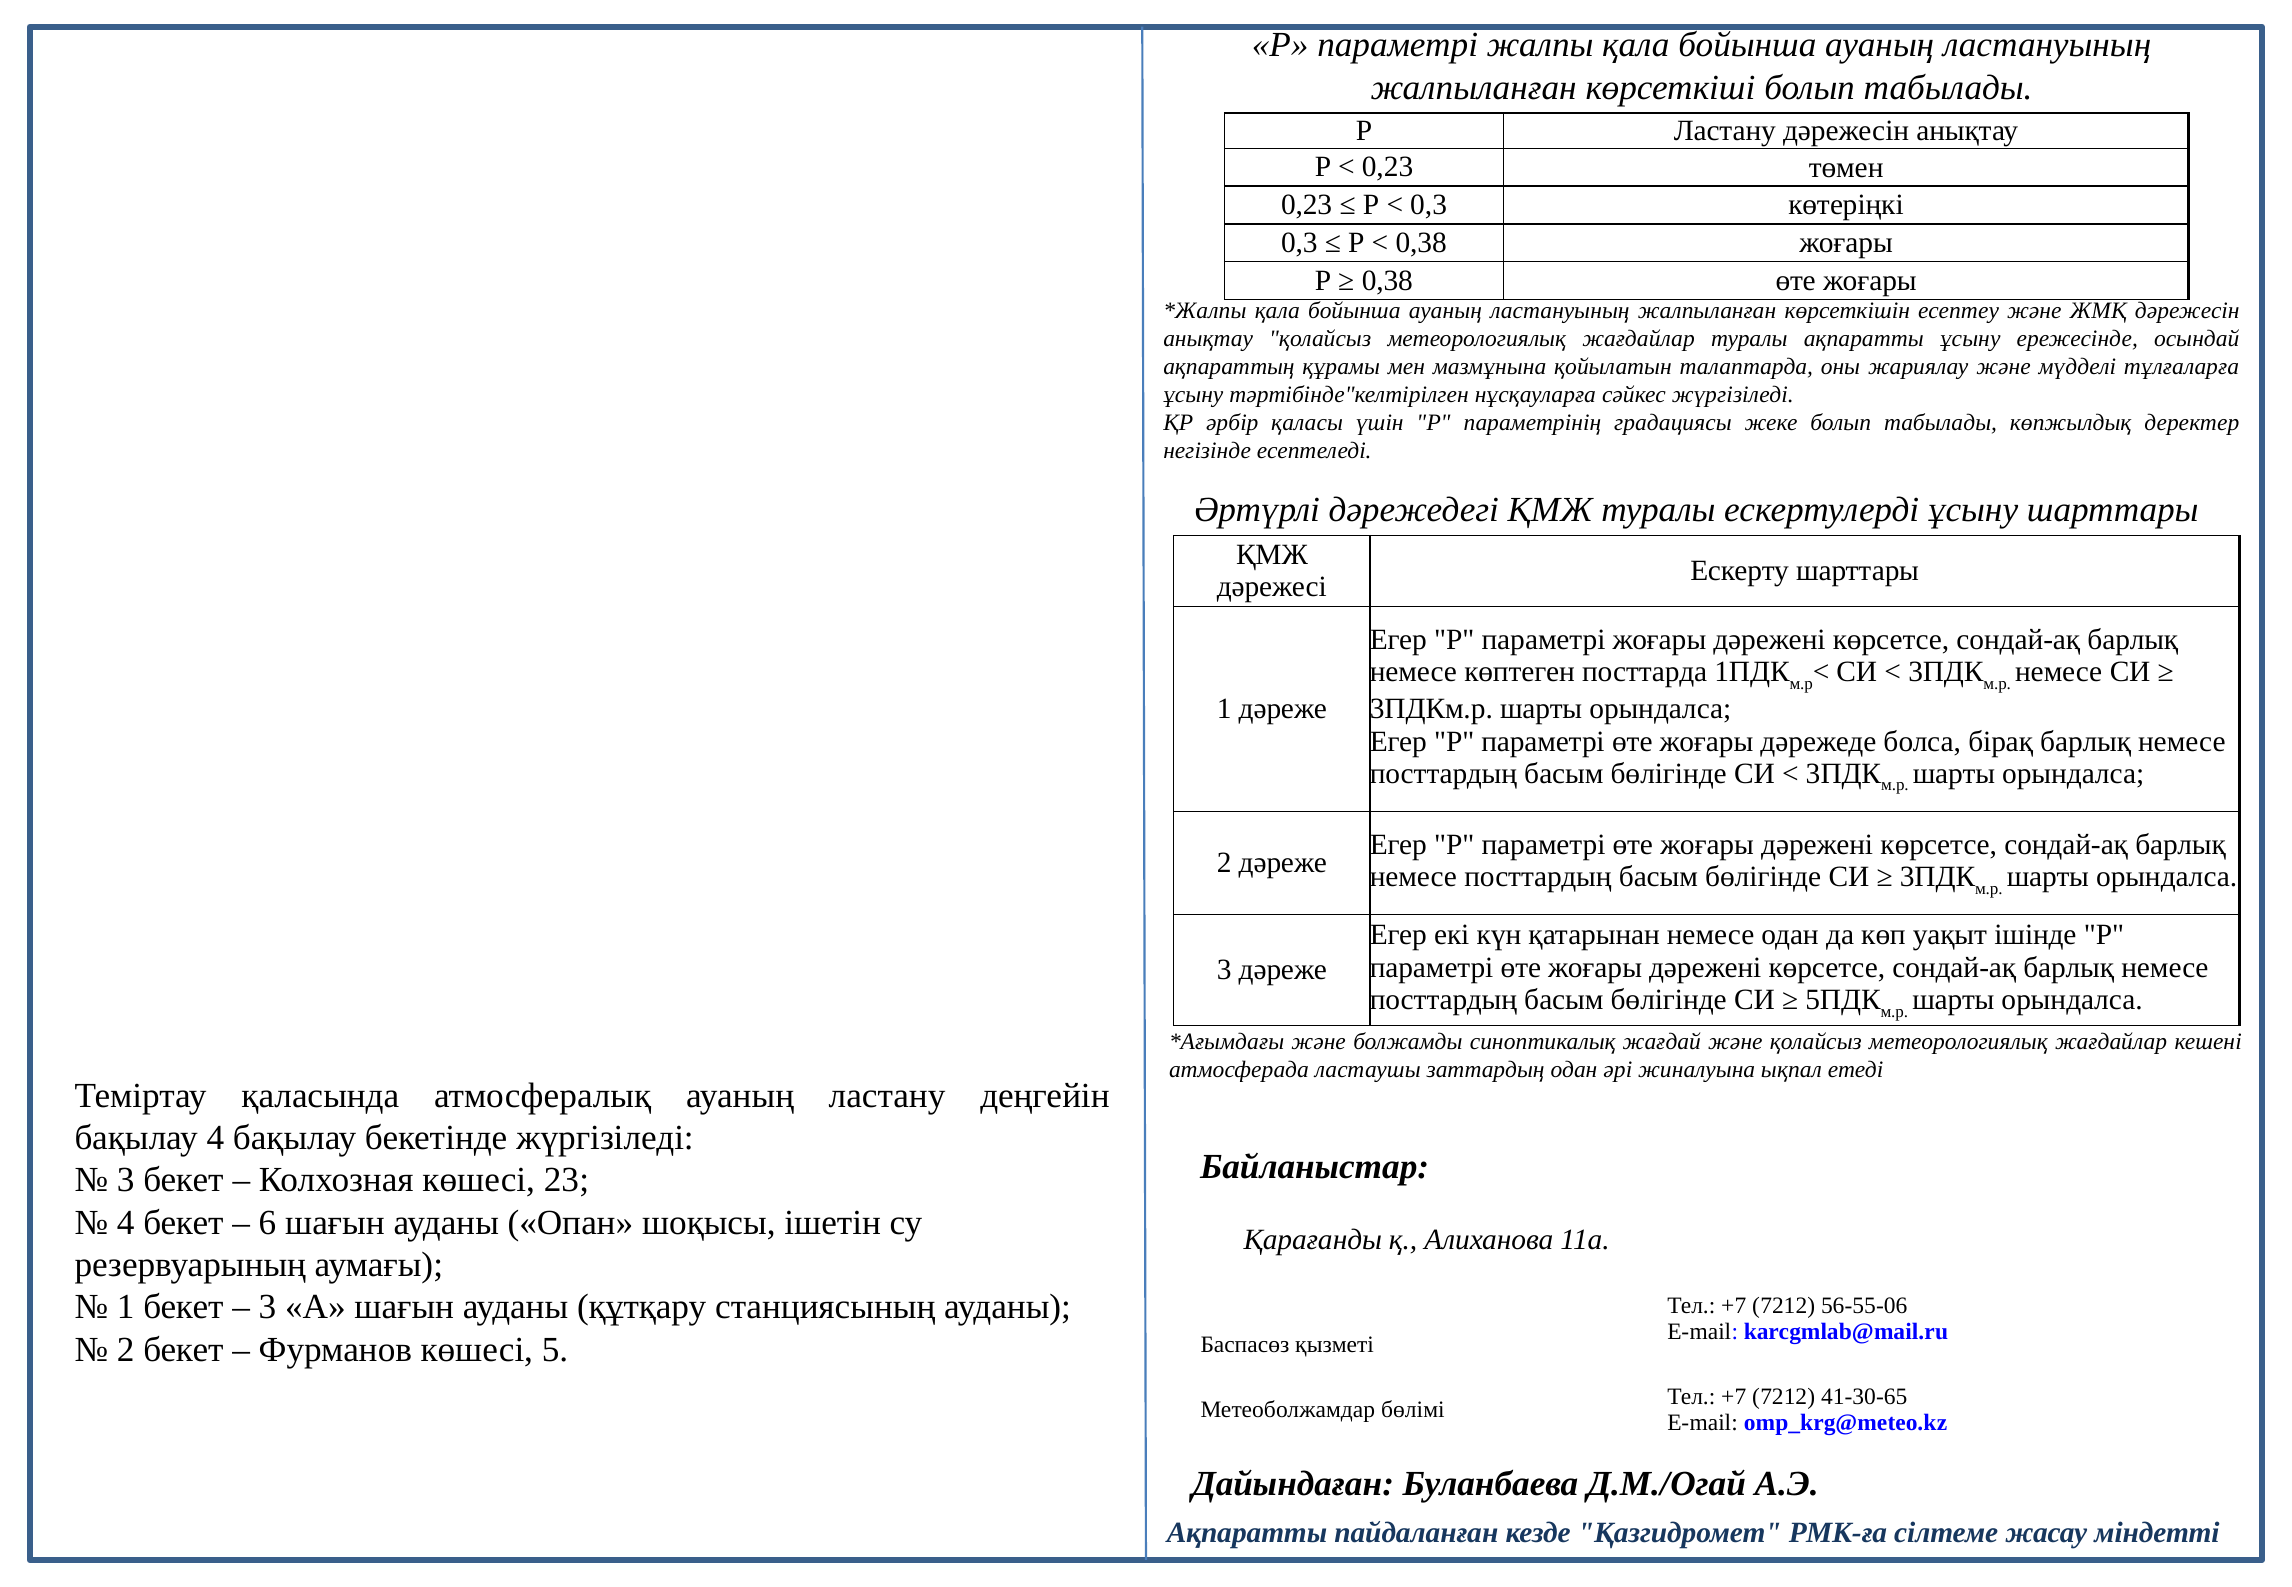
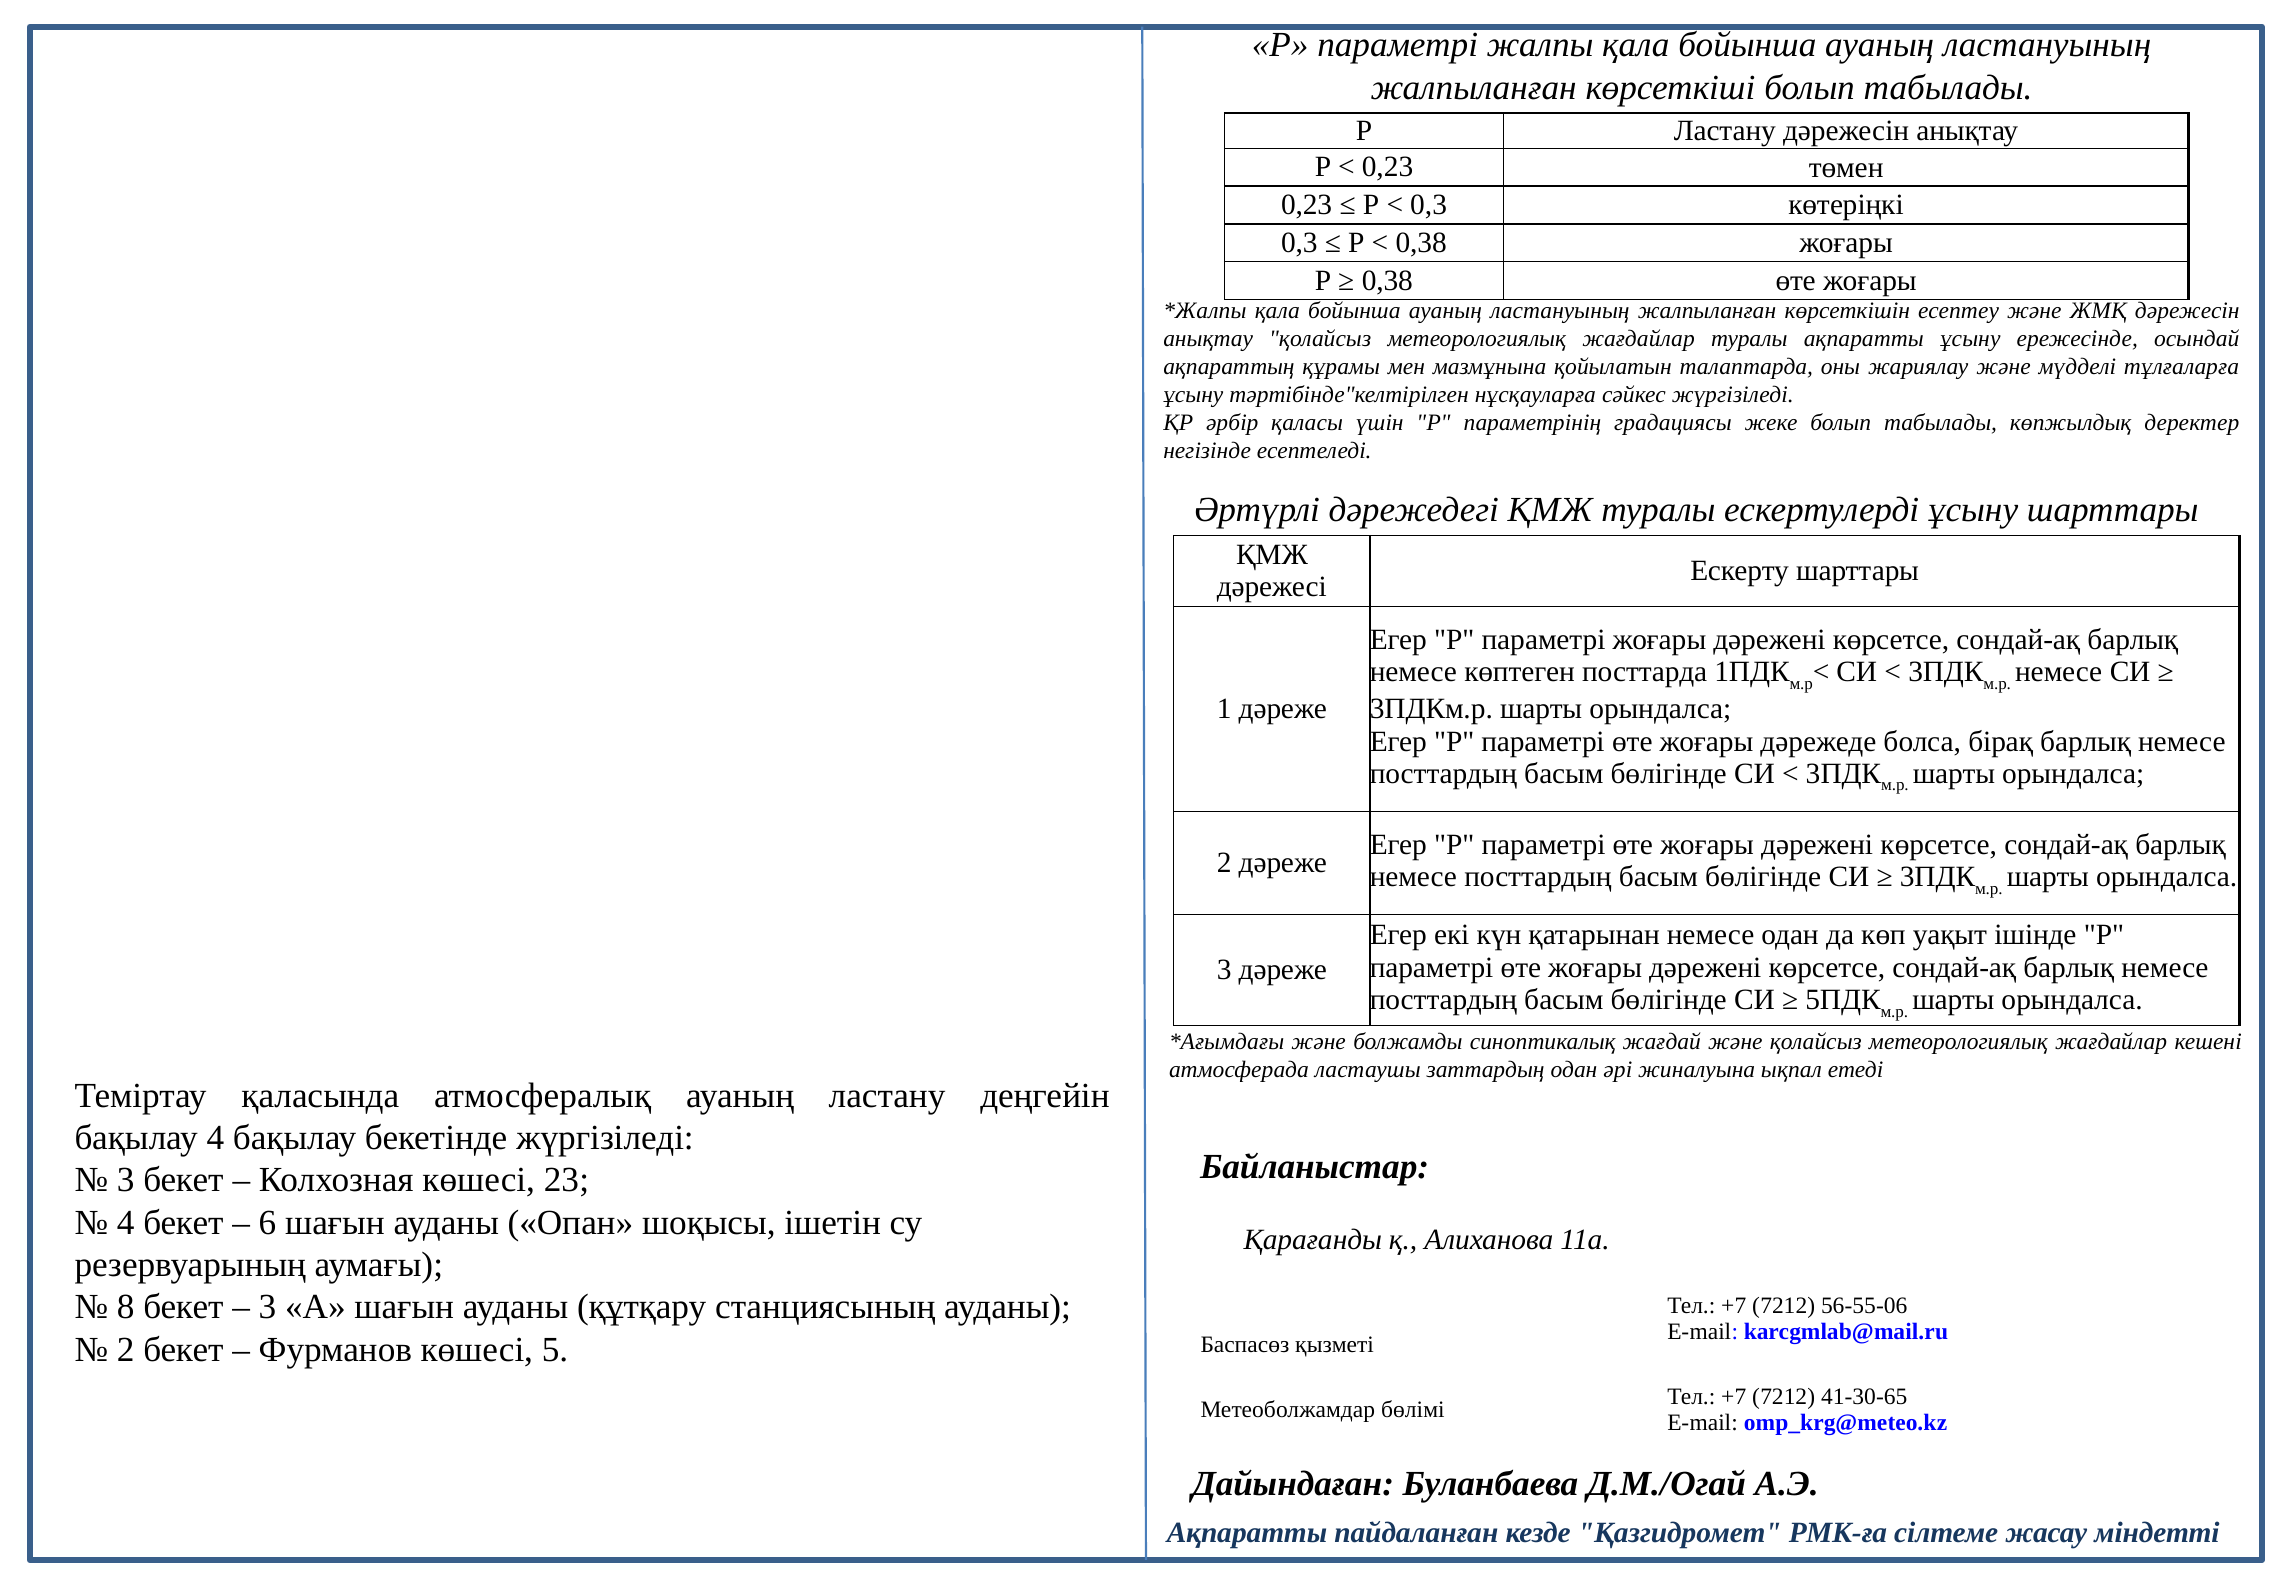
1: 1 -> 8 (126, 1307)
